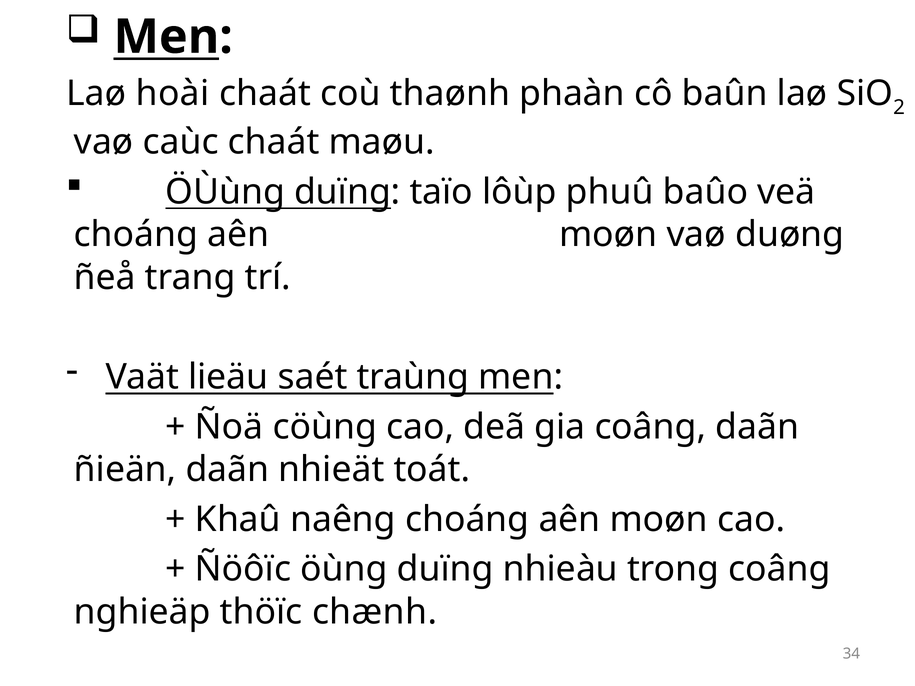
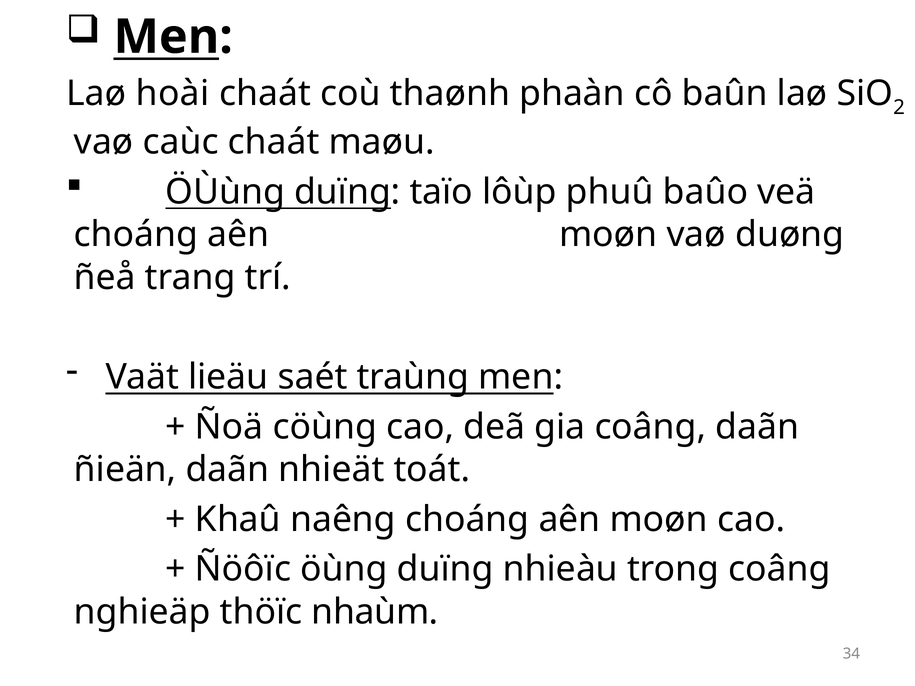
chænh: chænh -> nhaùm (375, 612)
